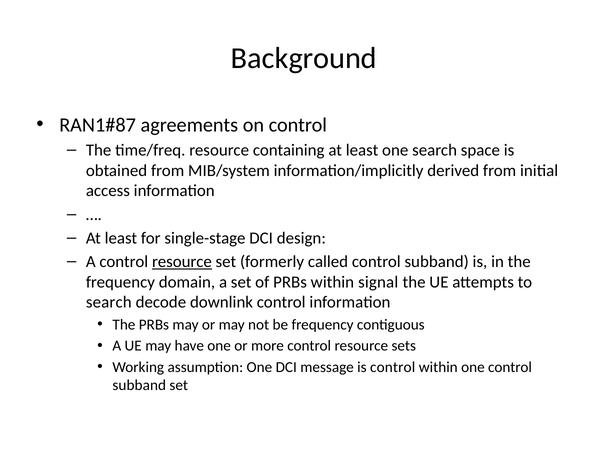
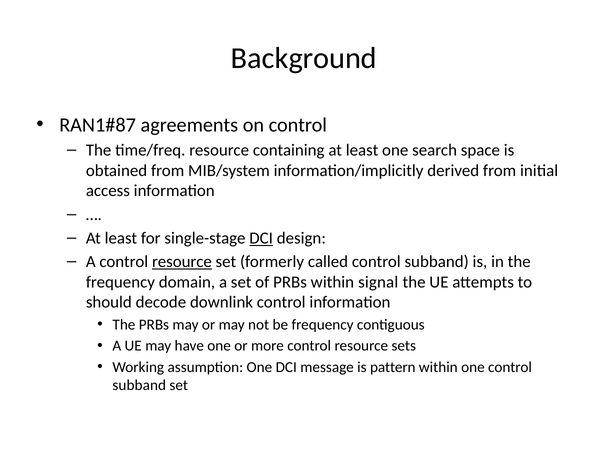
DCI underline: none -> present (261, 238)
search: search -> should (109, 302)
is control: control -> pattern (393, 367)
